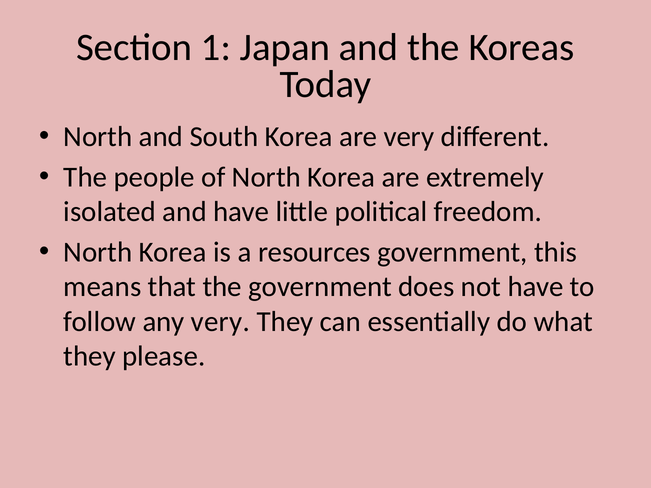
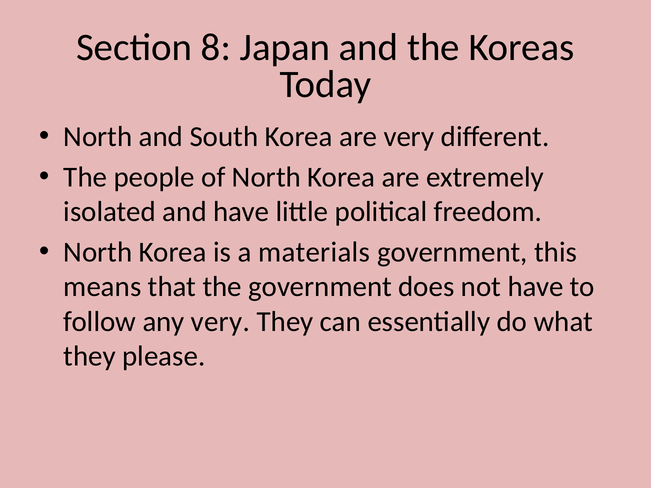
1: 1 -> 8 (216, 47)
resources: resources -> materials (314, 252)
